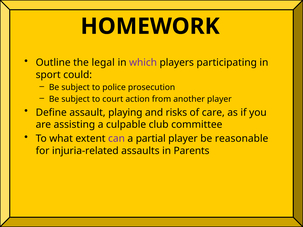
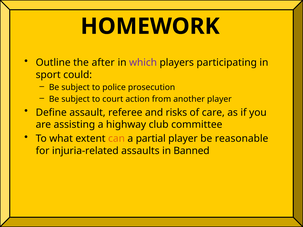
legal: legal -> after (103, 63)
playing: playing -> referee (125, 113)
culpable: culpable -> highway (126, 125)
can colour: purple -> orange (116, 139)
Parents: Parents -> Banned (192, 151)
